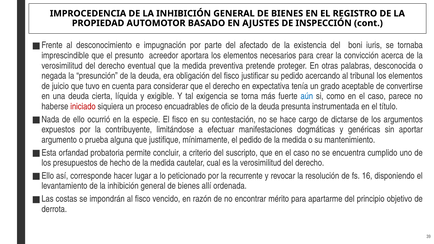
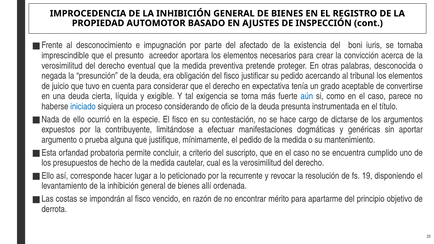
iniciado colour: red -> blue (83, 107)
encuadrables: encuadrables -> considerando (187, 107)
16: 16 -> 19 (367, 176)
